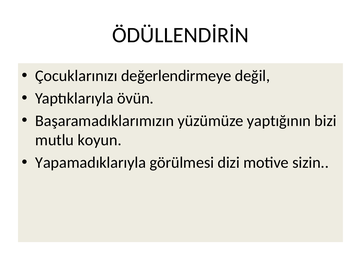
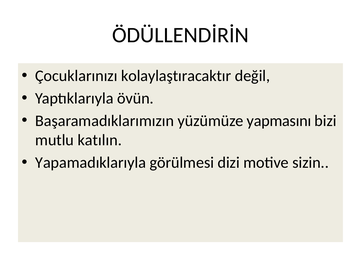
değerlendirmeye: değerlendirmeye -> kolaylaştıracaktır (176, 76)
yaptığının: yaptığının -> yapmasını (279, 121)
koyun: koyun -> katılın (100, 140)
